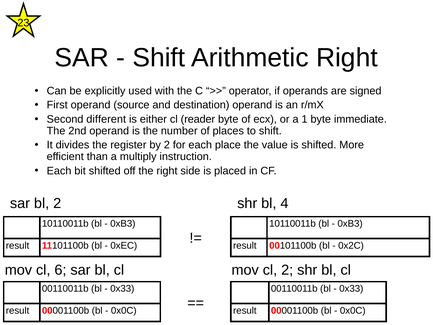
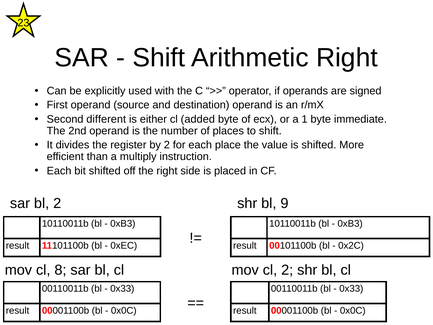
reader: reader -> added (198, 119)
4: 4 -> 9 (284, 203)
6: 6 -> 8 (60, 270)
